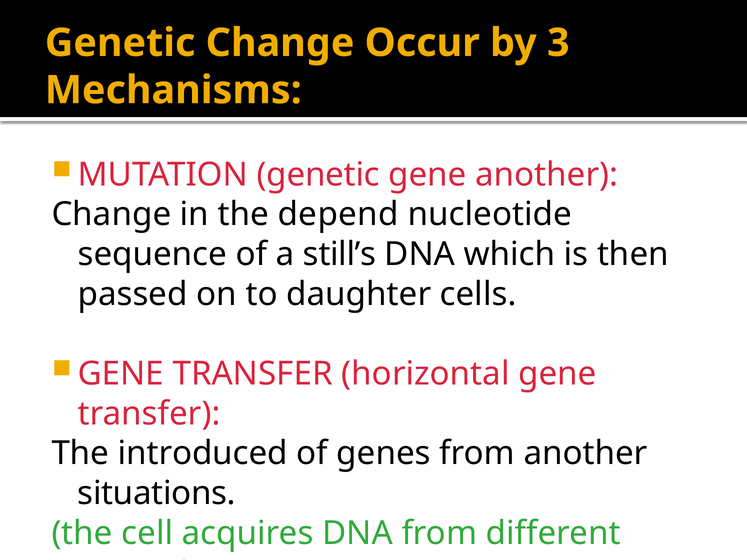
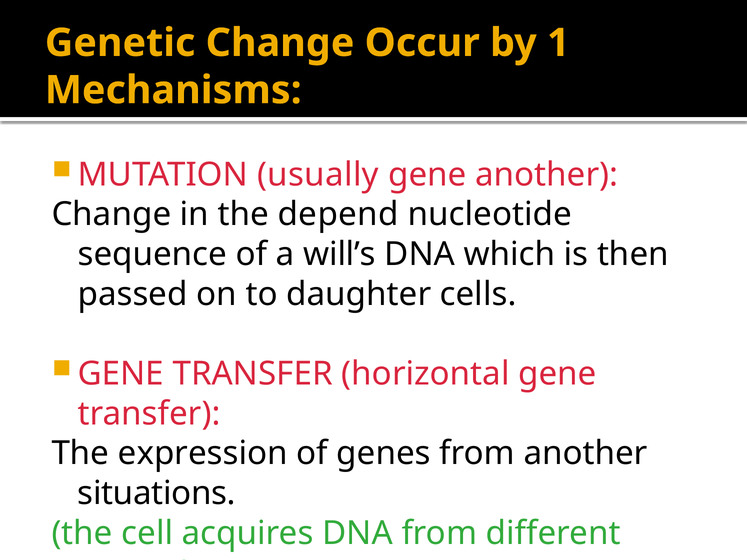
3: 3 -> 1 (558, 43)
MUTATION genetic: genetic -> usually (318, 175)
still’s: still’s -> will’s (340, 254)
introduced: introduced -> expression (203, 454)
